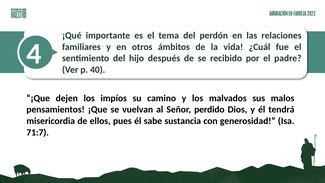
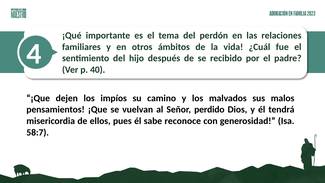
sustancia: sustancia -> reconoce (183, 121)
71:7: 71:7 -> 58:7 (38, 132)
